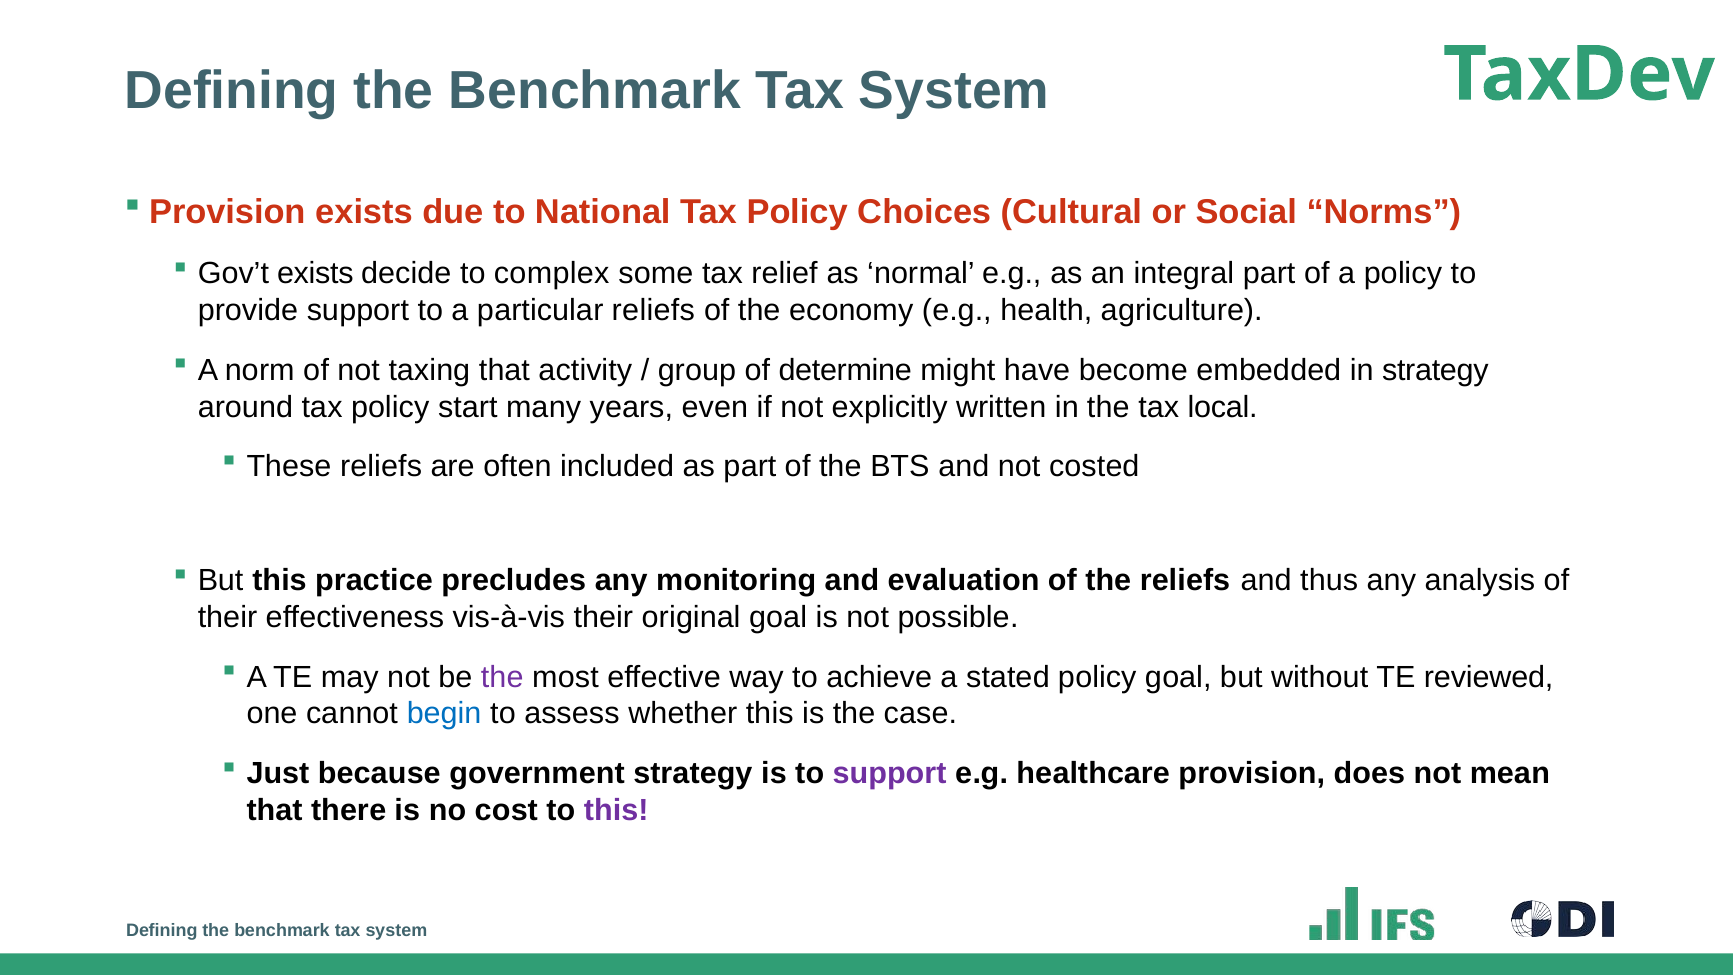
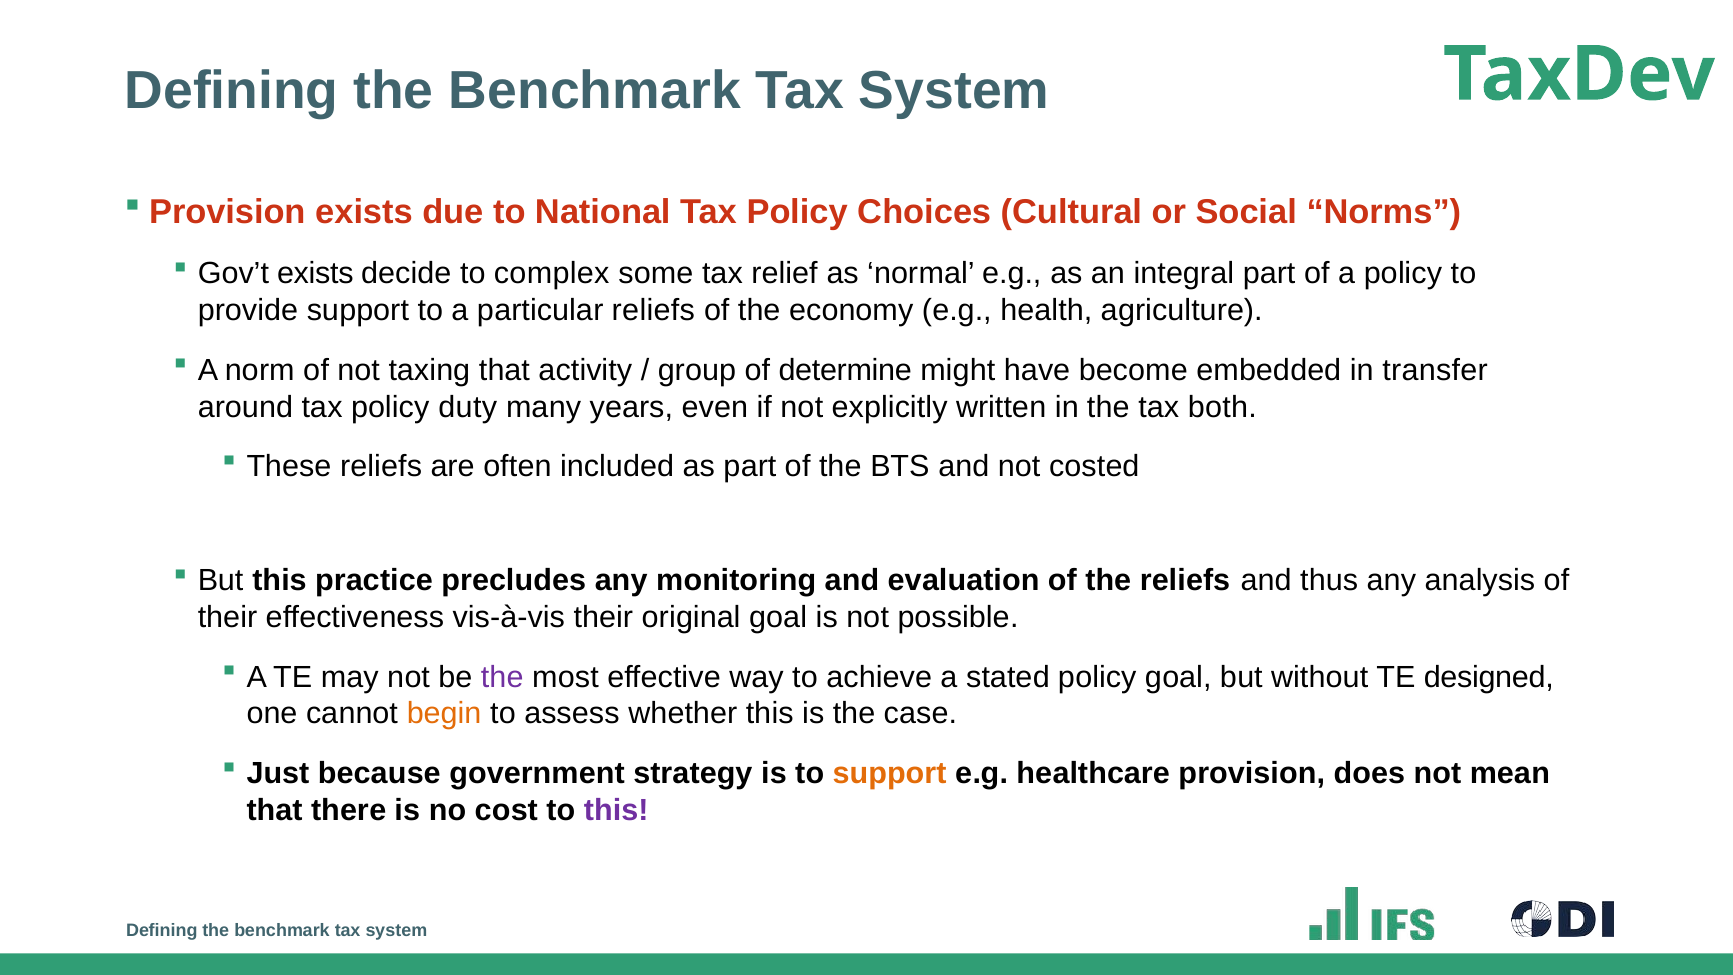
in strategy: strategy -> transfer (1435, 370)
start: start -> duty (468, 407)
local: local -> both (1222, 407)
reviewed: reviewed -> designed (1489, 677)
begin colour: blue -> orange (444, 714)
support colour: purple -> orange (890, 773)
